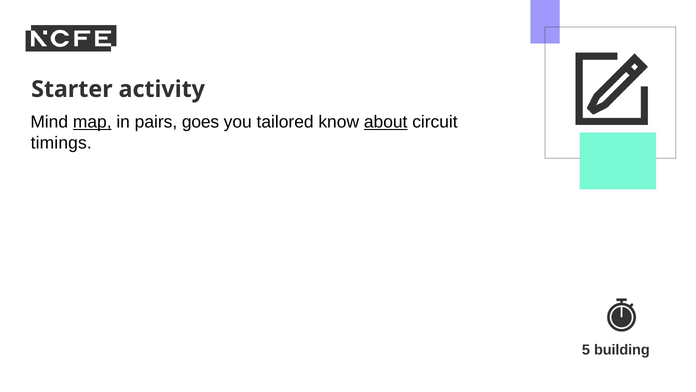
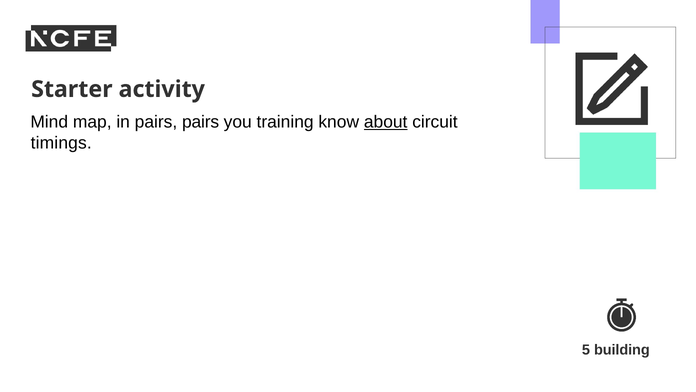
map underline: present -> none (92, 122)
pairs goes: goes -> pairs (201, 122)
tailored: tailored -> training (285, 122)
